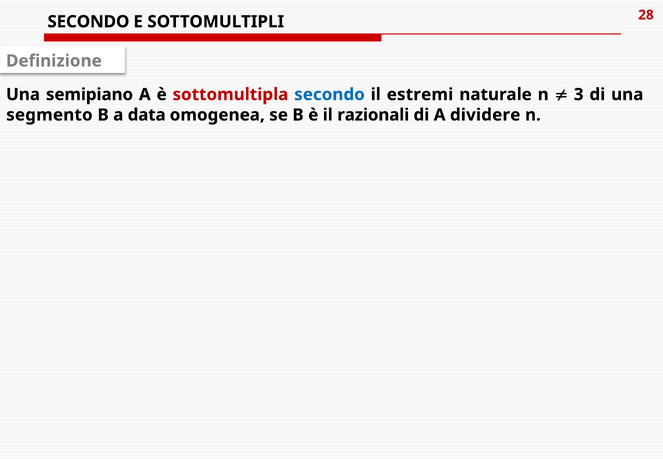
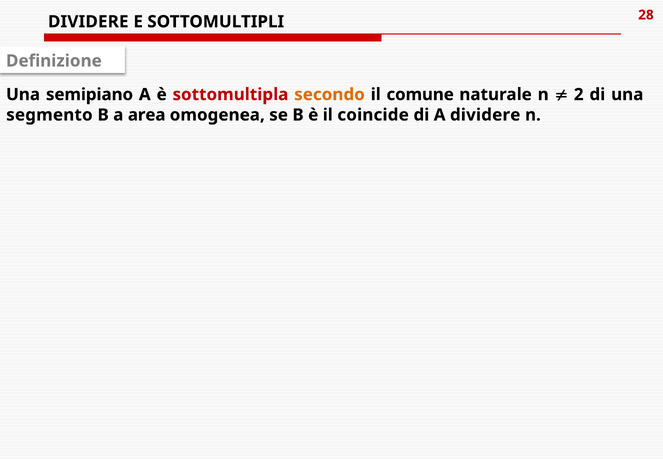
SECONDO: SECONDO -> DIVIDERE (88, 22)
secondo colour: blue -> orange (330, 95)
estremi: estremi -> comune (420, 95)
3: 3 -> 2 (579, 95)
data: data -> area (147, 115)
razionali: razionali -> coincide (373, 115)
